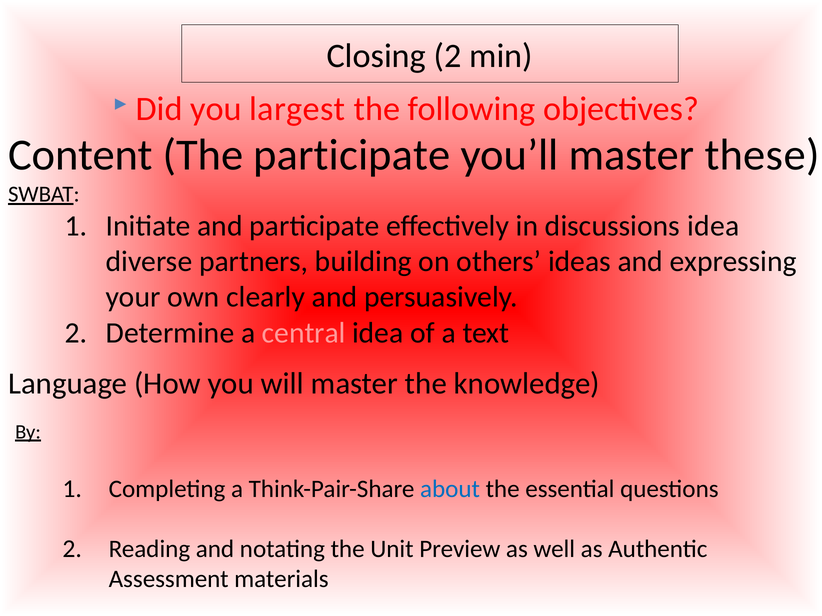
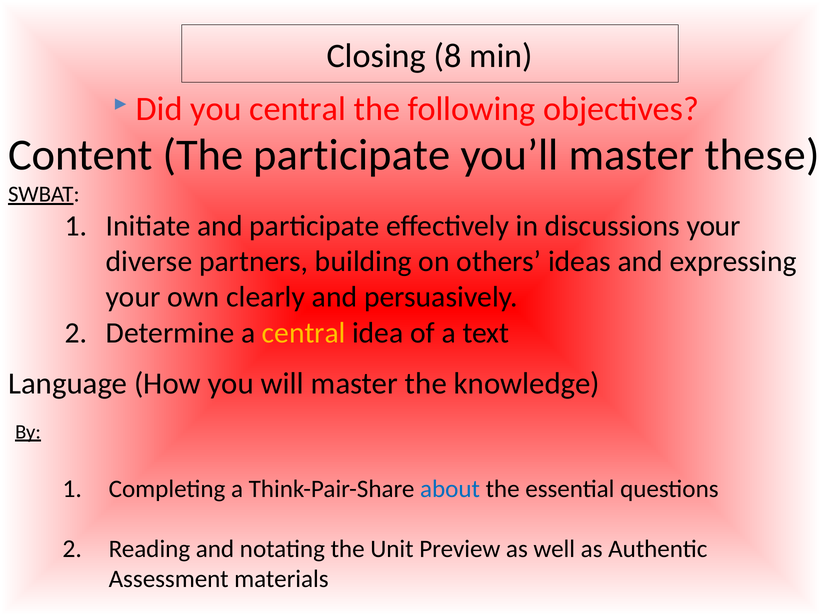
Closing 2: 2 -> 8 (448, 56)
you largest: largest -> central (298, 109)
discussions idea: idea -> your (714, 226)
central colour: pink -> yellow (304, 333)
